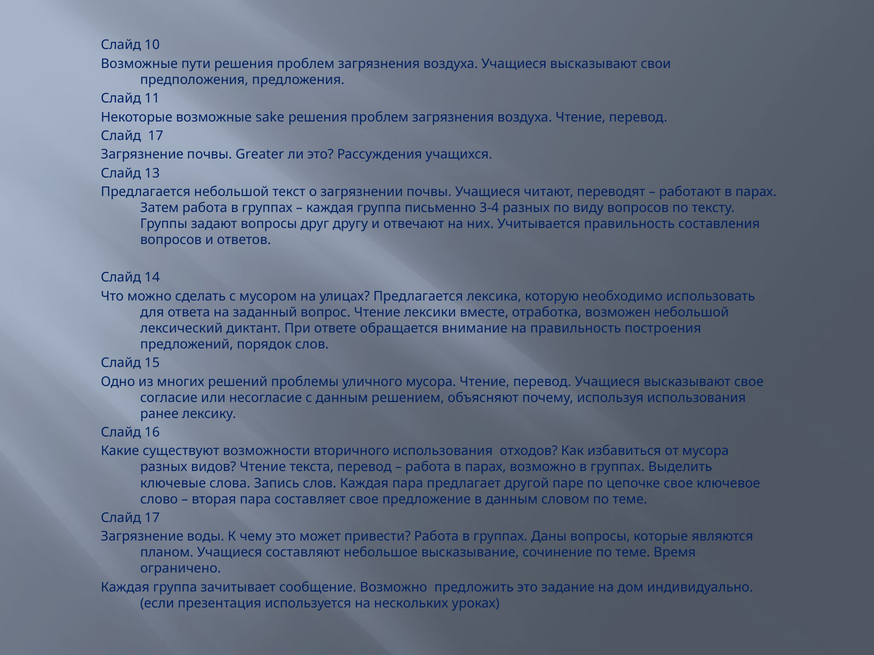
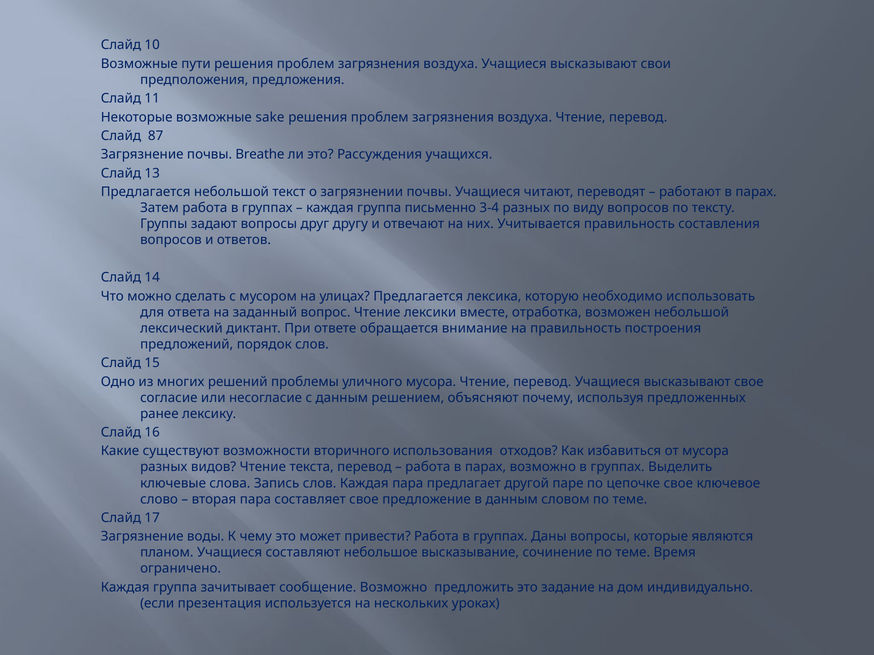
17: 17 -> 87 (156, 136)
Greater: Greater -> Breathe (260, 155)
используя использования: использования -> предложенных (696, 398)
